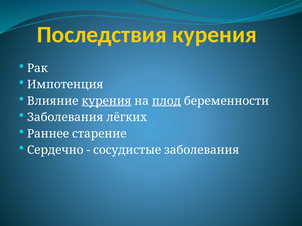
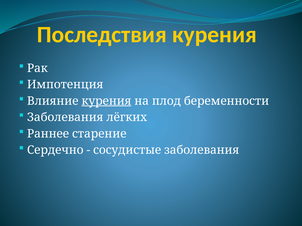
плод underline: present -> none (166, 101)
